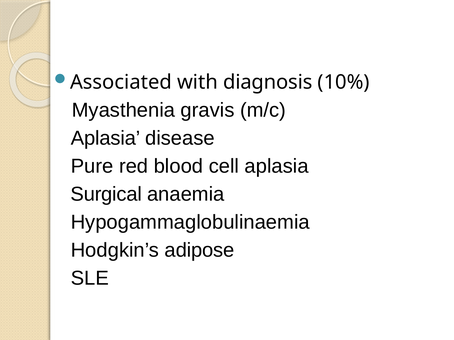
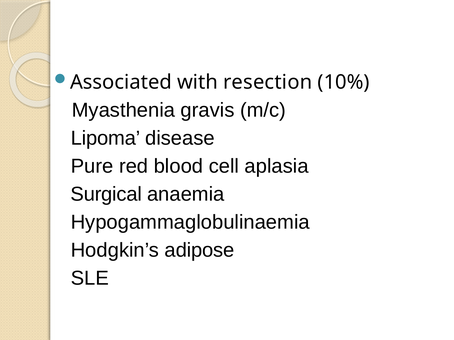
diagnosis: diagnosis -> resection (268, 82)
Aplasia: Aplasia -> Lipoma (106, 138)
